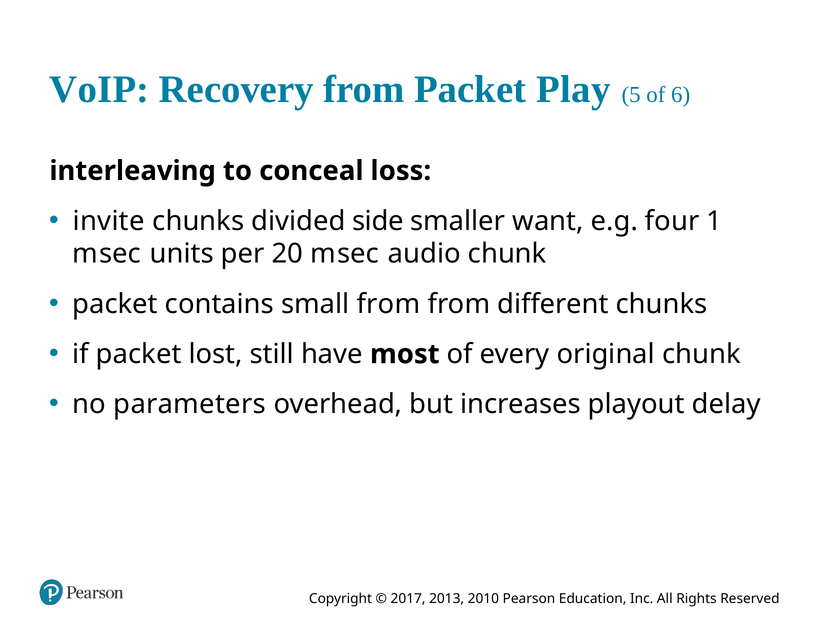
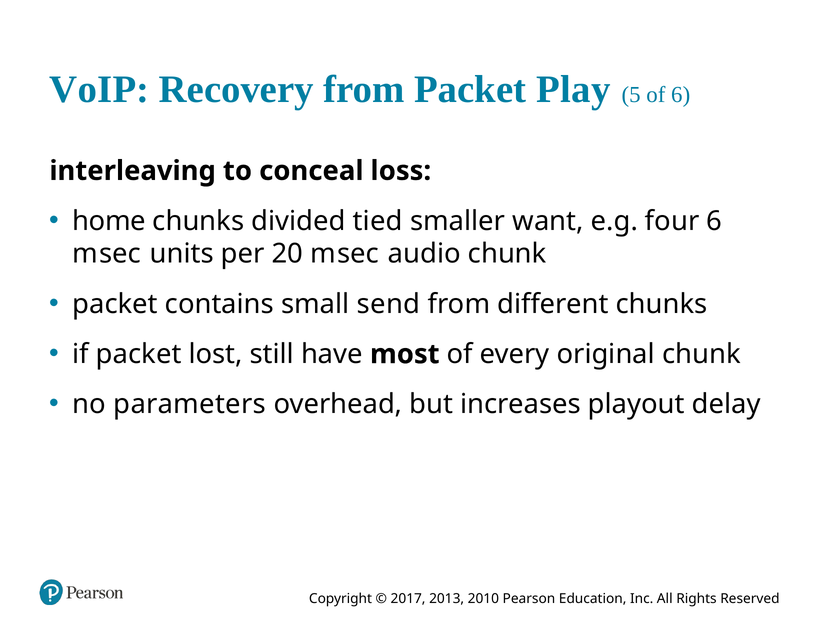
invite: invite -> home (109, 221)
side: side -> tied (378, 221)
four 1: 1 -> 6 (714, 221)
small from: from -> send (389, 304)
